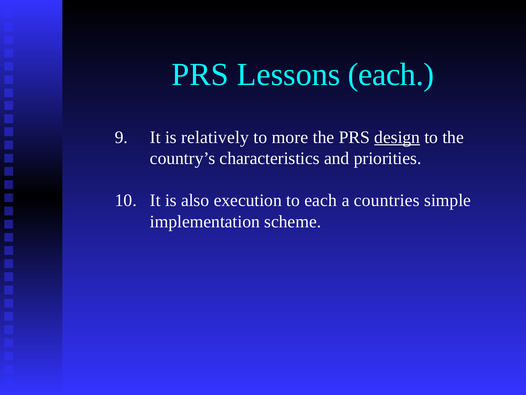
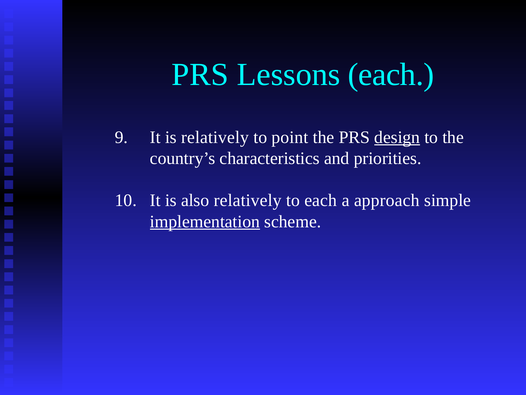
more: more -> point (290, 137)
also execution: execution -> relatively (248, 200)
countries: countries -> approach (387, 200)
implementation underline: none -> present (205, 221)
